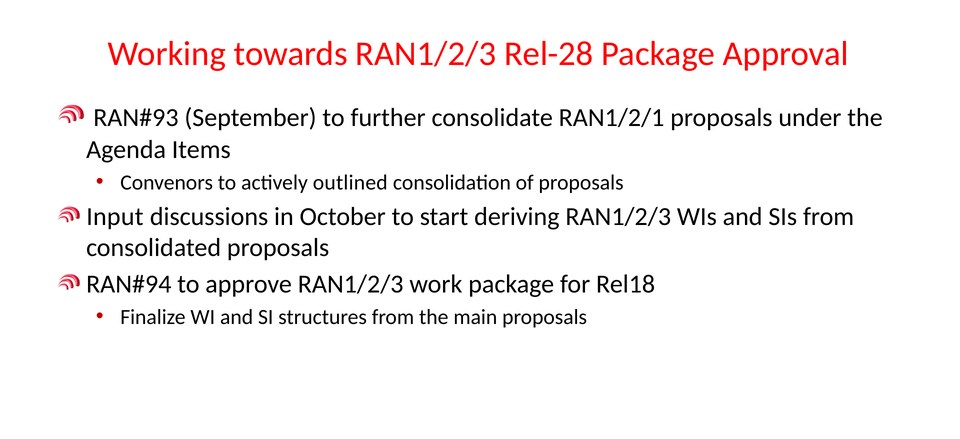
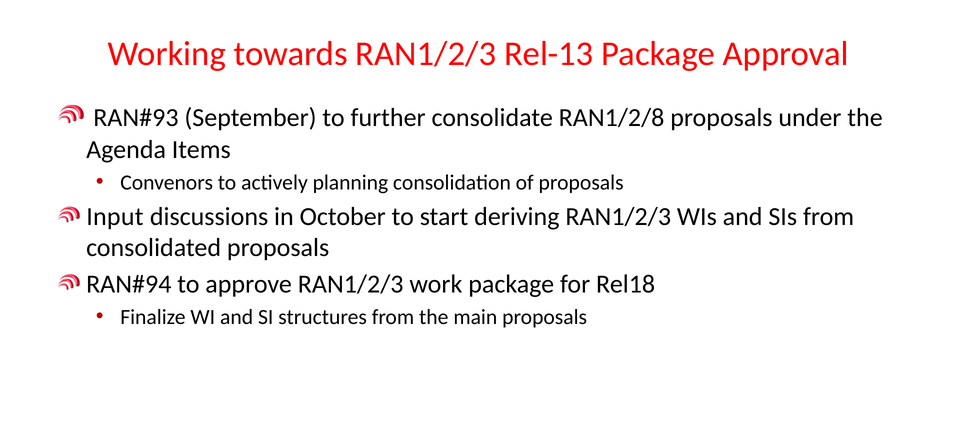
Rel-28: Rel-28 -> Rel-13 (549, 54)
RAN1/2/1: RAN1/2/1 -> RAN1/2/8 (612, 118)
outlined: outlined -> planning (350, 182)
